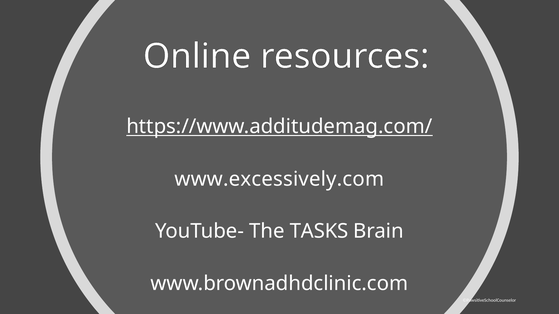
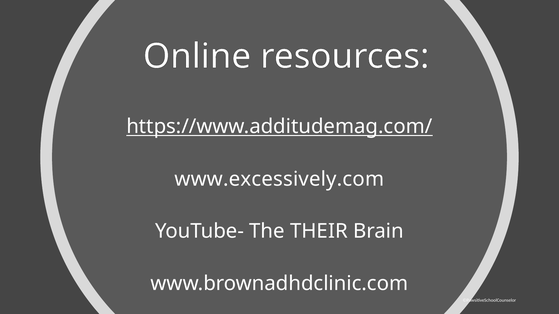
TASKS: TASKS -> THEIR (319, 232)
